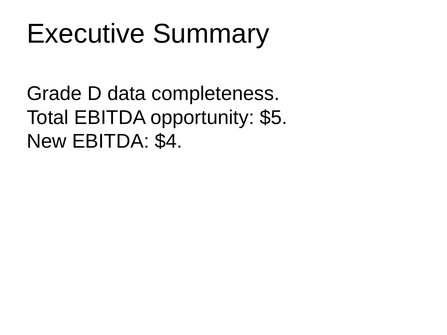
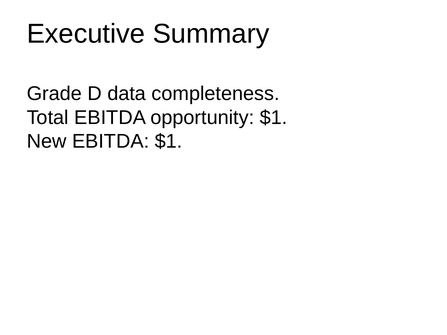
opportunity $5: $5 -> $1 (274, 118)
EBITDA $4: $4 -> $1 (169, 141)
